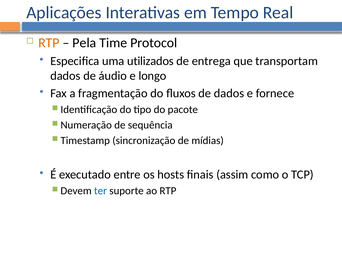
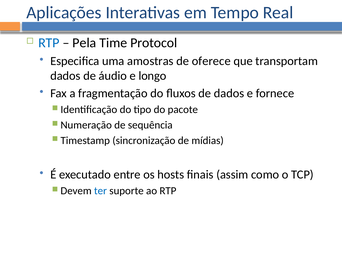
RTP colour: orange -> blue (49, 43)
utilizados: utilizados -> amostras (150, 61)
entrega: entrega -> oferece (211, 61)
